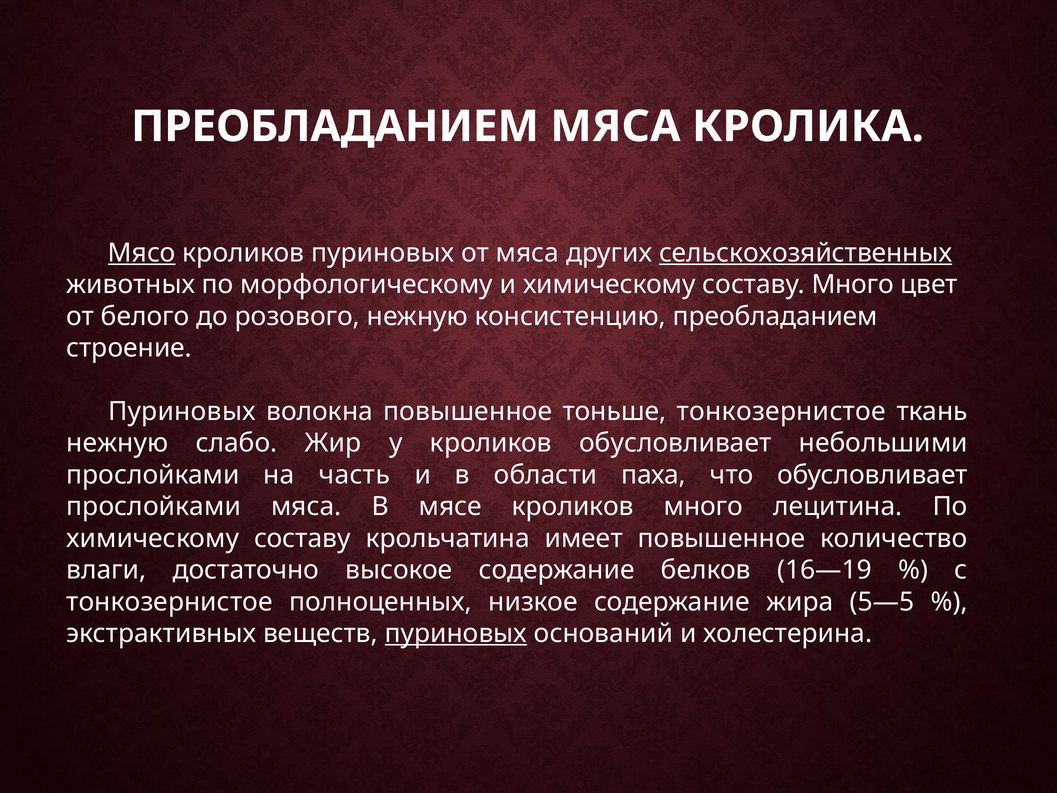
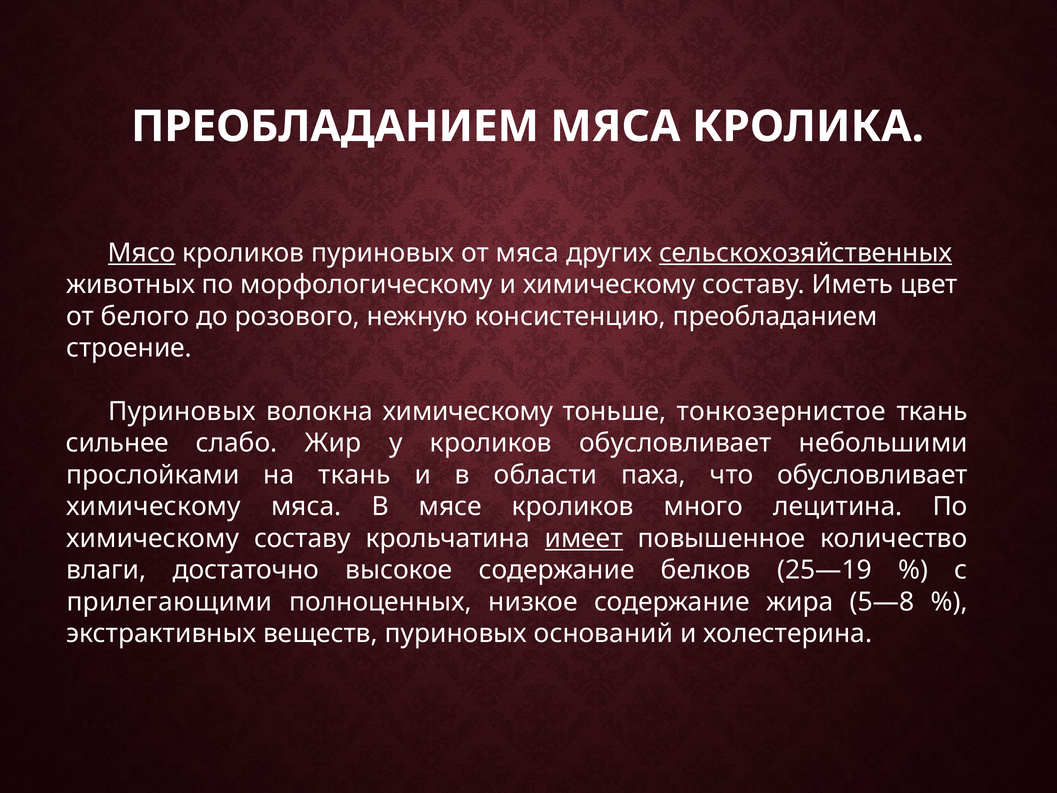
составу Много: Много -> Иметь (853, 284)
волокна повышенное: повышенное -> химическому (468, 411)
нежную: нежную -> сильнее (117, 443)
на часть: часть -> ткань (354, 475)
прослойками: прослойками -> химическому (154, 506)
имеет underline: none -> present (584, 538)
16—19: 16—19 -> 25—19 (825, 570)
тонкозернистое: тонкозернистое -> прилегающими (169, 602)
5—5: 5—5 -> 5—8 (882, 602)
пуриновых underline: present -> none (456, 633)
